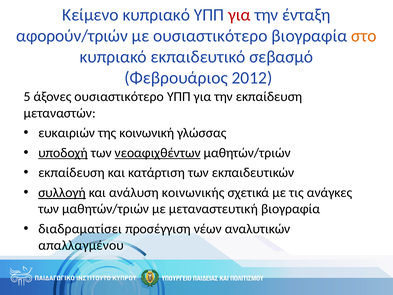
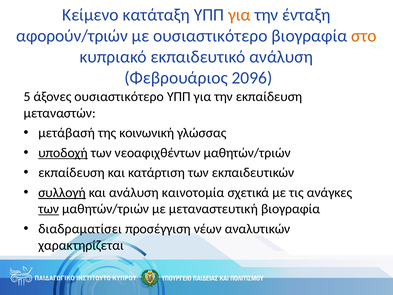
Κείμενο κυπριακό: κυπριακό -> κατάταξη (156, 15)
για colour: red -> orange (239, 15)
εκπαιδευτικό σεβασμό: σεβασμό -> ανάλυση (281, 57)
2012: 2012 -> 2096 (252, 78)
ευκαιριών: ευκαιριών -> μετάβασή (67, 133)
νεοαφιχθέντων underline: present -> none (158, 153)
κοινωνικής: κοινωνικής -> καινοτομία (193, 192)
των underline: none -> present (49, 209)
απαλλαγμένου: απαλλαγμένου -> χαρακτηρίζεται (81, 245)
